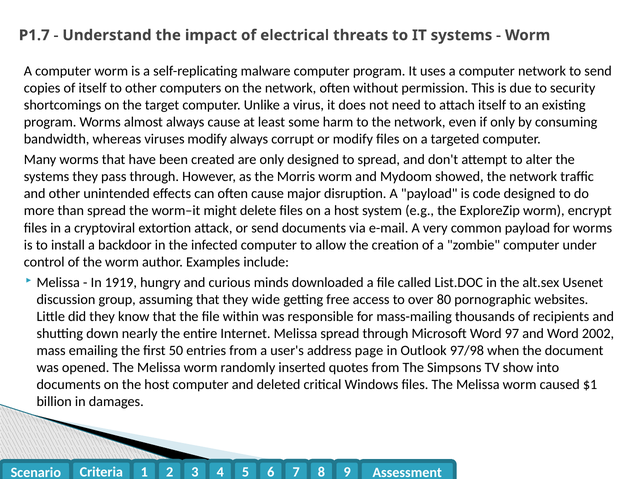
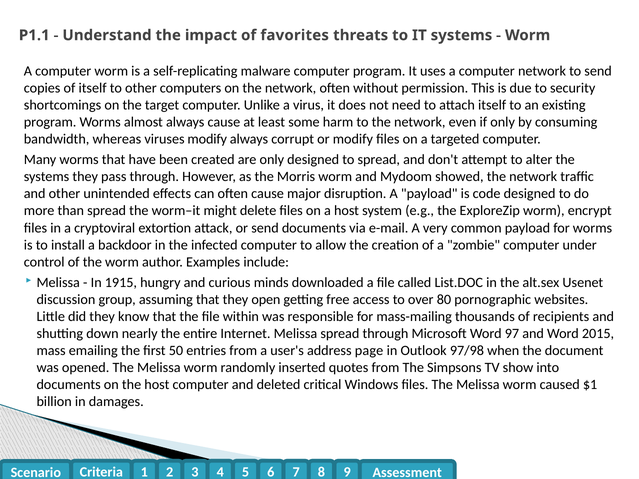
P1.7: P1.7 -> P1.1 (34, 35)
electrical: electrical -> favorites (295, 35)
1919: 1919 -> 1915 (121, 283)
wide: wide -> open (266, 300)
2002: 2002 -> 2015 (598, 334)
